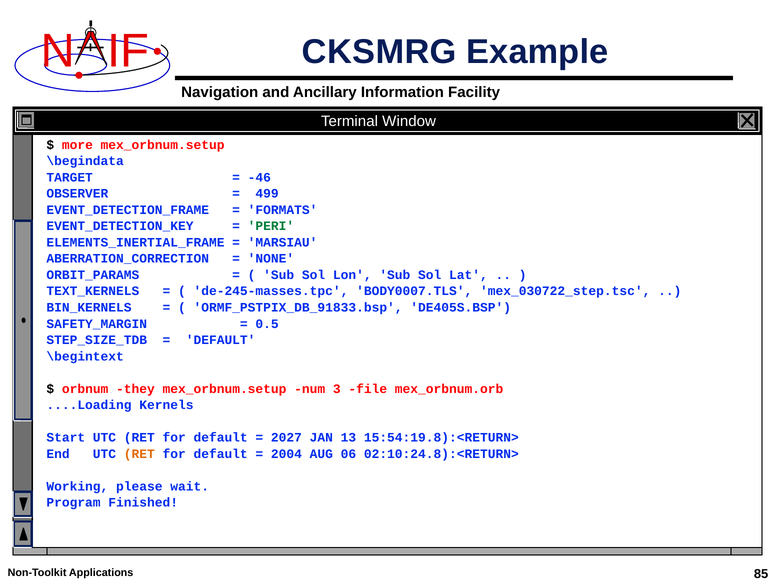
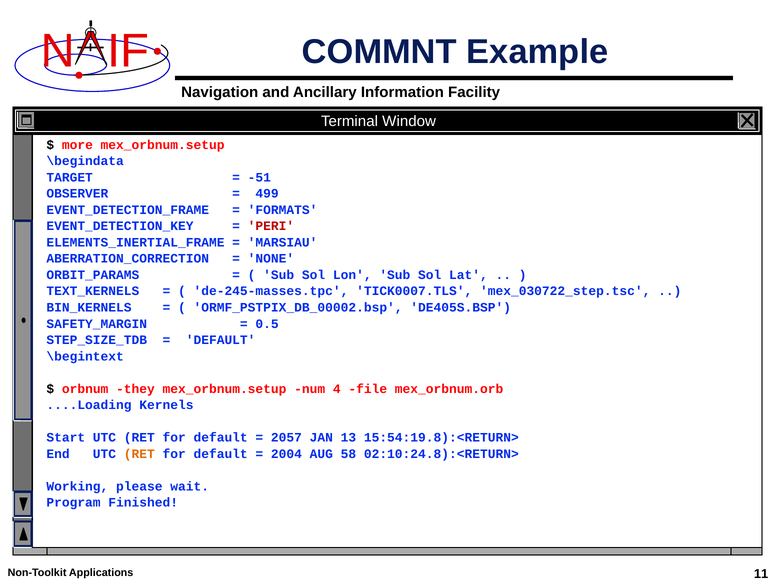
CKSMRG: CKSMRG -> COMMNT (379, 52)
-46: -46 -> -51 (259, 178)
PERI colour: green -> red (271, 226)
BODY0007.TLS: BODY0007.TLS -> TICK0007.TLS (414, 291)
ORMF_PSTPIX_DB_91833.bsp: ORMF_PSTPIX_DB_91833.bsp -> ORMF_PSTPIX_DB_00002.bsp (298, 308)
3: 3 -> 4 (337, 389)
2027: 2027 -> 2057 (286, 438)
06: 06 -> 58 (348, 454)
85: 85 -> 11 (761, 574)
